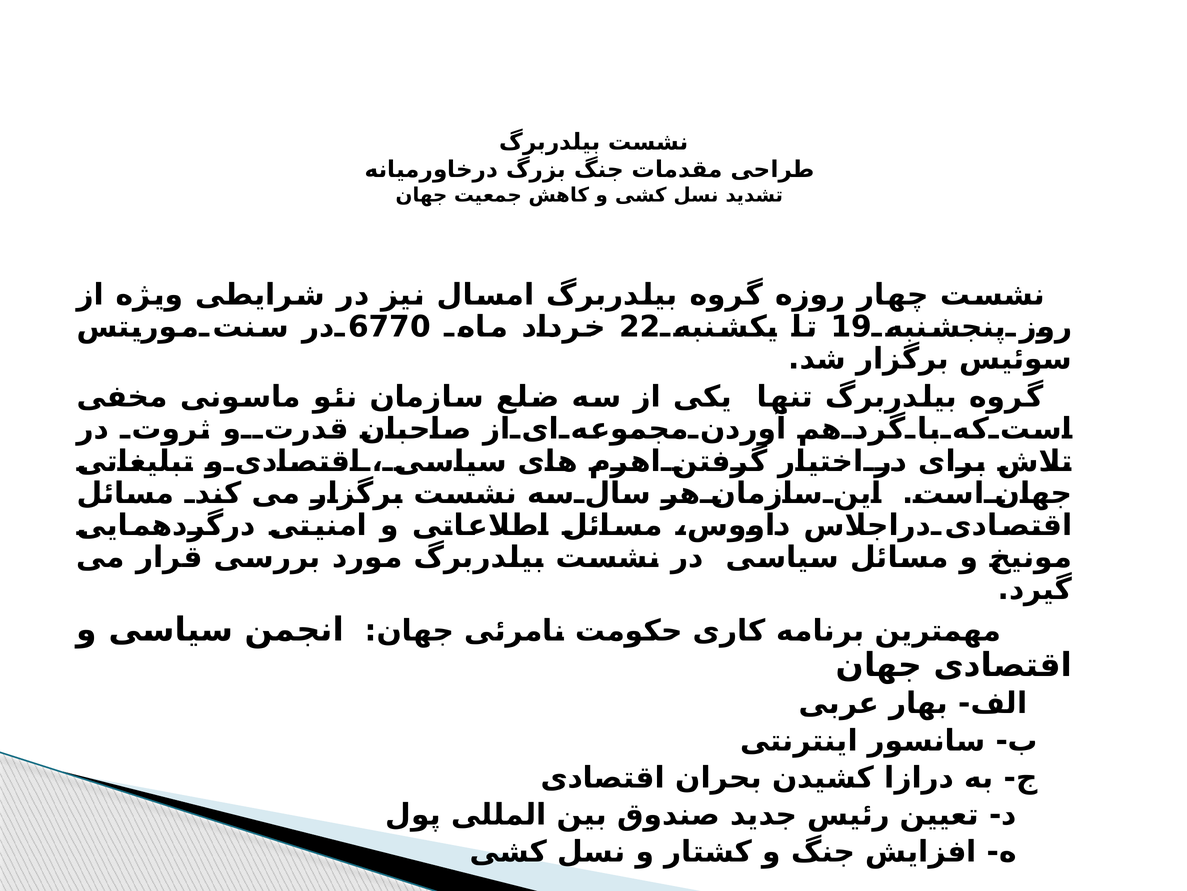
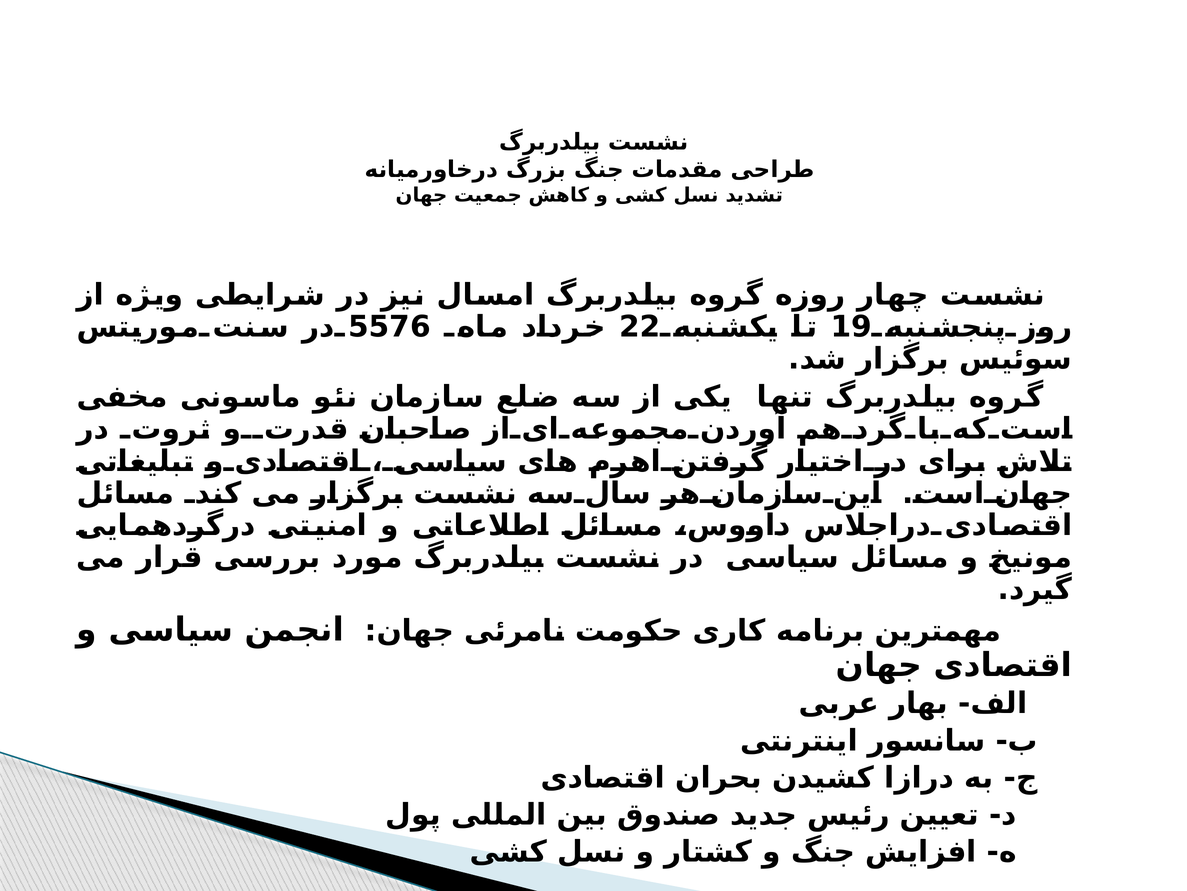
6770: 6770 -> 5576 (389, 327)
